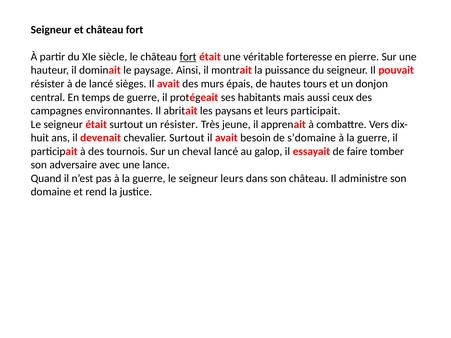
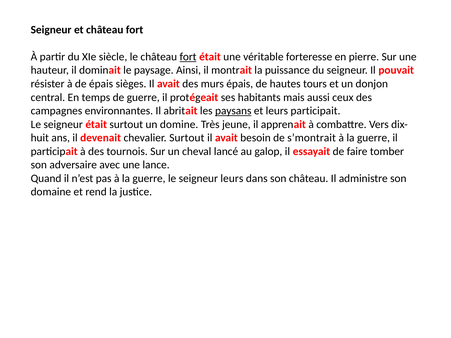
de lancé: lancé -> épais (101, 84)
paysans underline: none -> present (233, 111)
un résister: résister -> domine (179, 124)
s’domaine: s’domaine -> s’montrait (312, 138)
